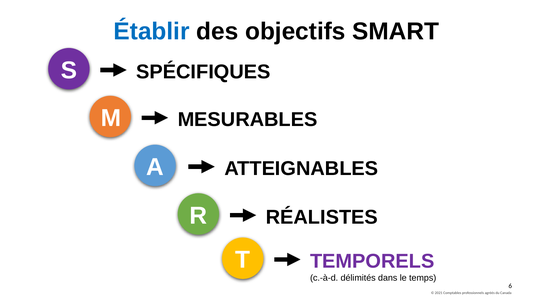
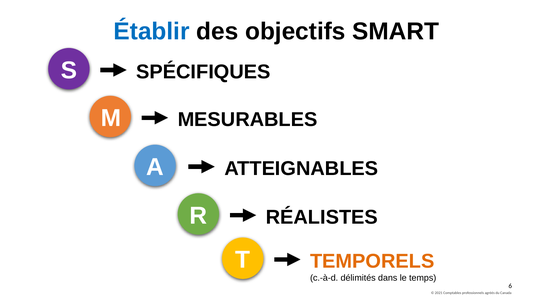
TEMPORELS colour: purple -> orange (372, 261)
